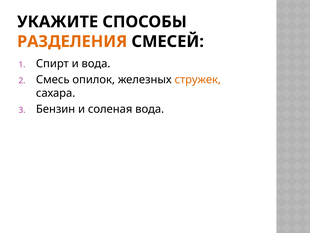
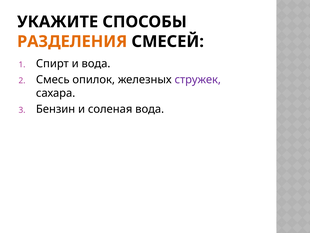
стружек colour: orange -> purple (198, 80)
